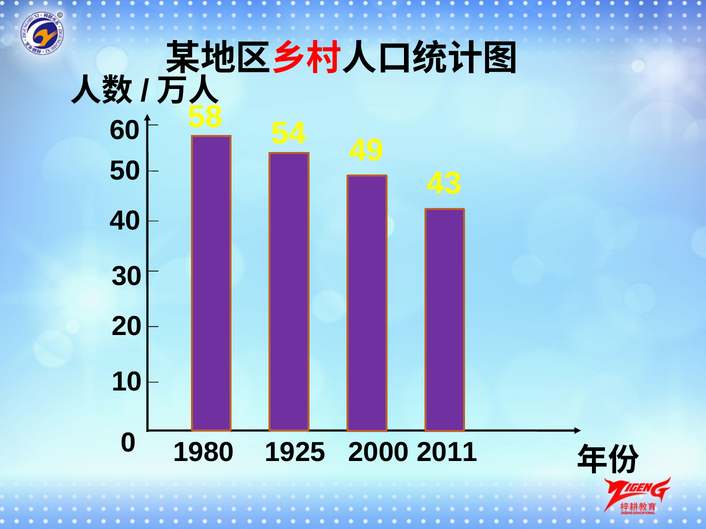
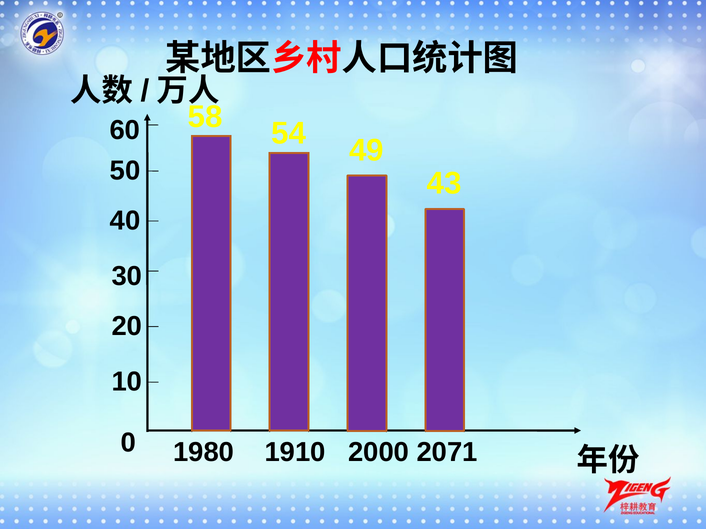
1925: 1925 -> 1910 (295, 453)
2011: 2011 -> 2071 (447, 453)
